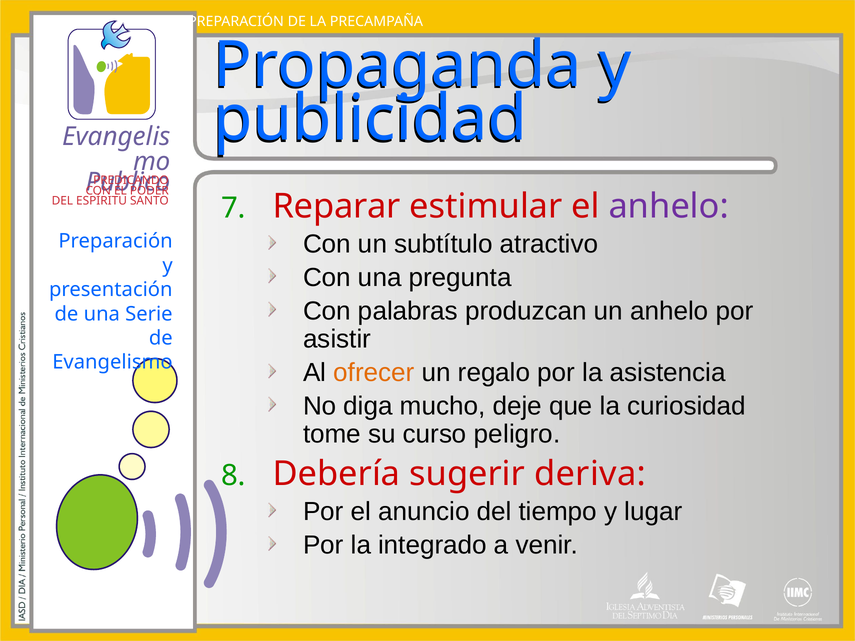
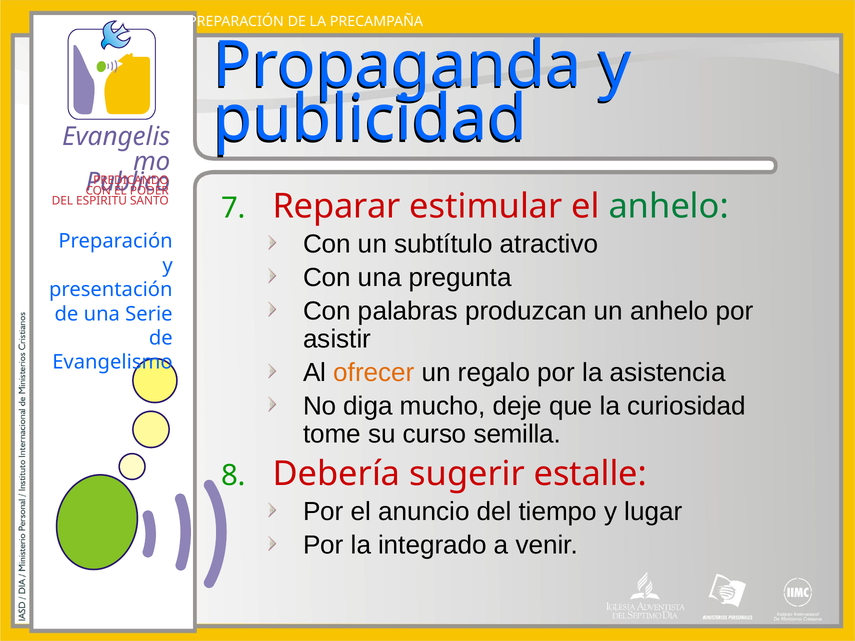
anhelo colour: purple -> green (669, 206)
peligro: peligro -> semilla (517, 434)
deriva: deriva -> estalle (590, 474)
